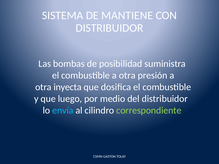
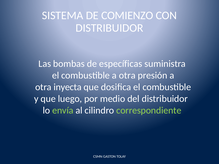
MANTIENE: MANTIENE -> COMIENZO (127, 16)
posibilidad: posibilidad -> específicas (121, 64)
envía colour: light blue -> light green (63, 111)
